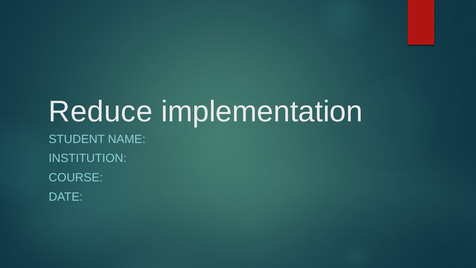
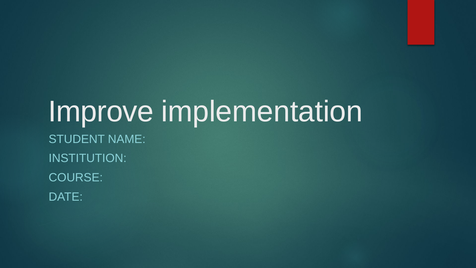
Reduce: Reduce -> Improve (101, 112)
